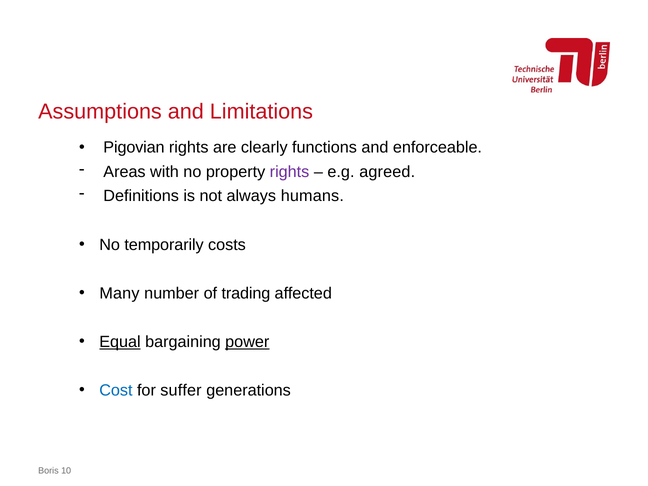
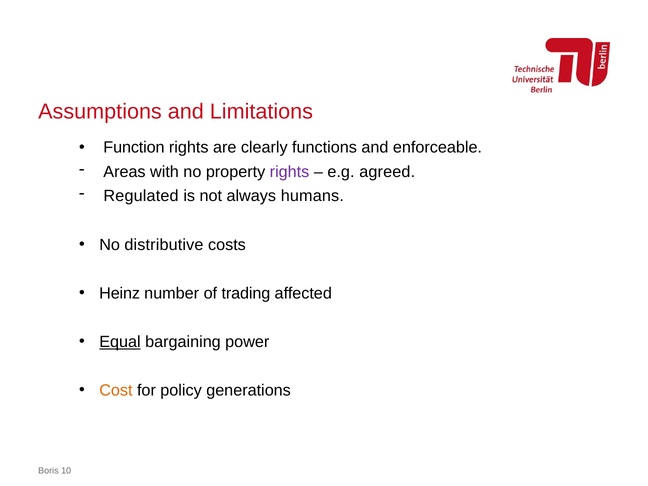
Pigovian: Pigovian -> Function (134, 148)
Definitions: Definitions -> Regulated (141, 196)
temporarily: temporarily -> distributive (164, 245)
Many: Many -> Heinz (120, 293)
power underline: present -> none (247, 342)
Cost colour: blue -> orange (116, 390)
suffer: suffer -> policy (181, 390)
